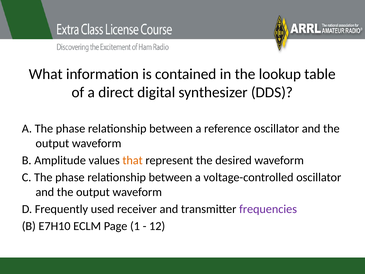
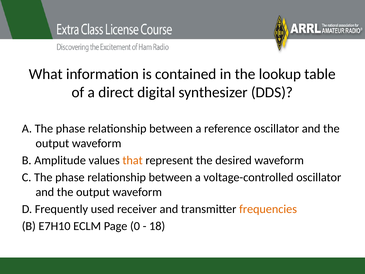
frequencies colour: purple -> orange (268, 209)
1: 1 -> 0 (135, 226)
12: 12 -> 18 (157, 226)
